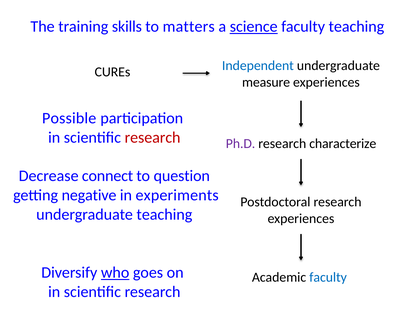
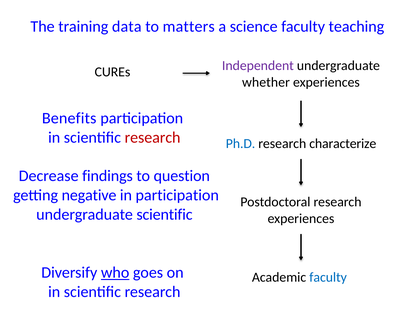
skills: skills -> data (127, 27)
science underline: present -> none (254, 27)
Independent colour: blue -> purple (258, 66)
measure: measure -> whether (266, 82)
Possible: Possible -> Benefits (69, 118)
Ph.D colour: purple -> blue (241, 144)
connect: connect -> findings (108, 176)
in experiments: experiments -> participation (177, 195)
undergraduate teaching: teaching -> scientific (164, 214)
